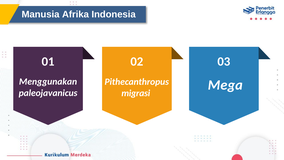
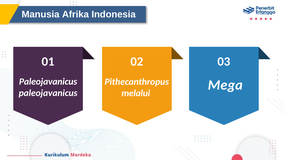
Menggunakan: Menggunakan -> Paleojavanicus (48, 82)
migrasi: migrasi -> melalui (136, 93)
